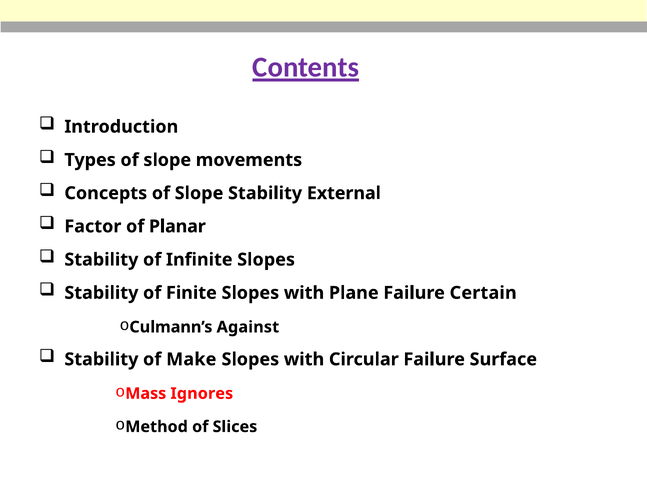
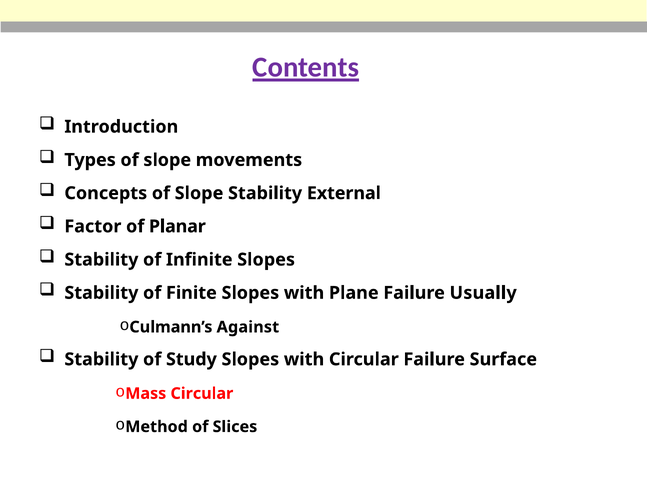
Certain: Certain -> Usually (483, 293)
Make: Make -> Study (191, 360)
Mass Ignores: Ignores -> Circular (202, 394)
